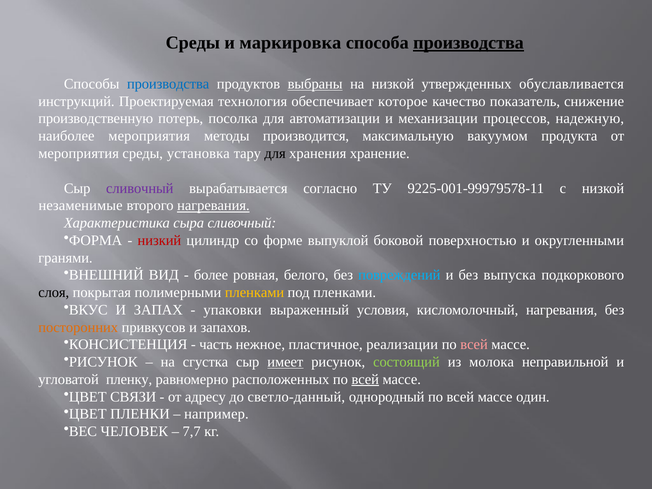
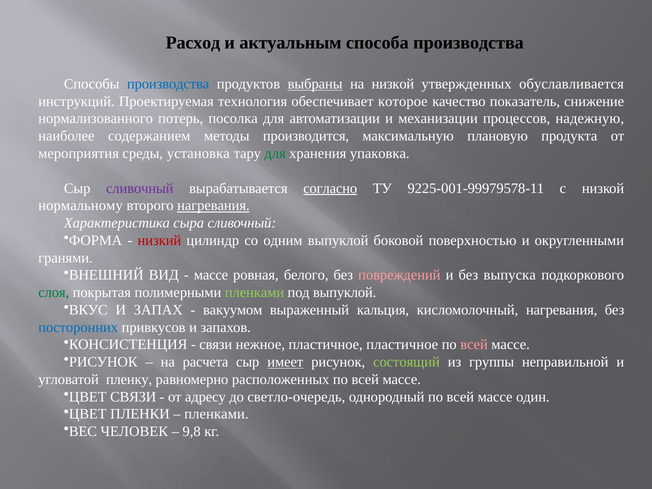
Среды: Среды -> Расход (193, 43)
маркировка: маркировка -> актуальным (290, 43)
производства underline: present -> none (469, 43)
производственную: производственную -> нормализованного (96, 119)
наиболее мероприятия: мероприятия -> содержанием (149, 136)
вакуумом: вакуумом -> плановую (498, 136)
для colour: black -> green (275, 153)
хранение: хранение -> упаковка (380, 153)
согласно underline: none -> present (330, 188)
незаменимые: незаменимые -> нормальному (81, 206)
форме: форме -> одним (283, 240)
более: более -> массе (211, 275)
повреждений colour: light blue -> pink (399, 275)
слоя colour: black -> green (54, 292)
пленками colour: yellow -> light green (255, 292)
под пленками: пленками -> выпуклой (345, 292)
упаковки: упаковки -> вакуумом (233, 310)
условия: условия -> кальция (383, 310)
посторонних colour: orange -> blue (78, 327)
часть: часть -> связи (216, 345)
пластичное реализации: реализации -> пластичное (402, 345)
сгустка: сгустка -> расчета (206, 362)
молока: молока -> группы (492, 362)
всей underline: present -> none (365, 379)
светло-данный: светло-данный -> светло-очередь (296, 397)
например: например -> пленками (216, 414)
7,7: 7,7 -> 9,8 (192, 432)
